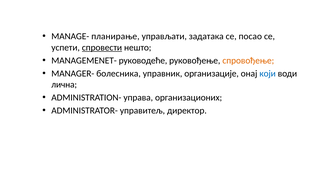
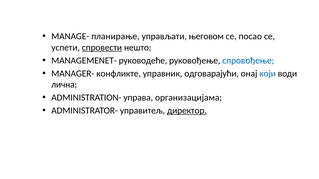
задатака: задатака -> његовом (206, 37)
спровођење colour: orange -> blue (248, 61)
болесника: болесника -> конфликте (119, 74)
организације: организације -> одговарајући (212, 74)
организационих: организационих -> организацијама (189, 98)
директор underline: none -> present (187, 111)
